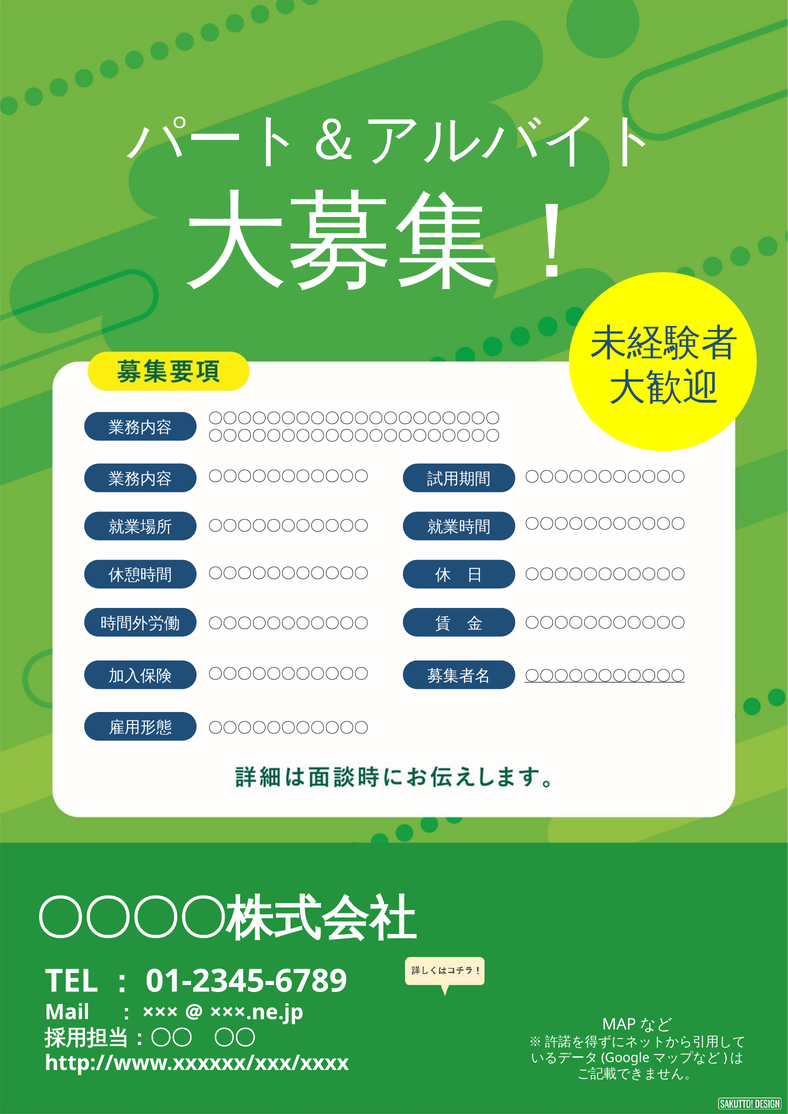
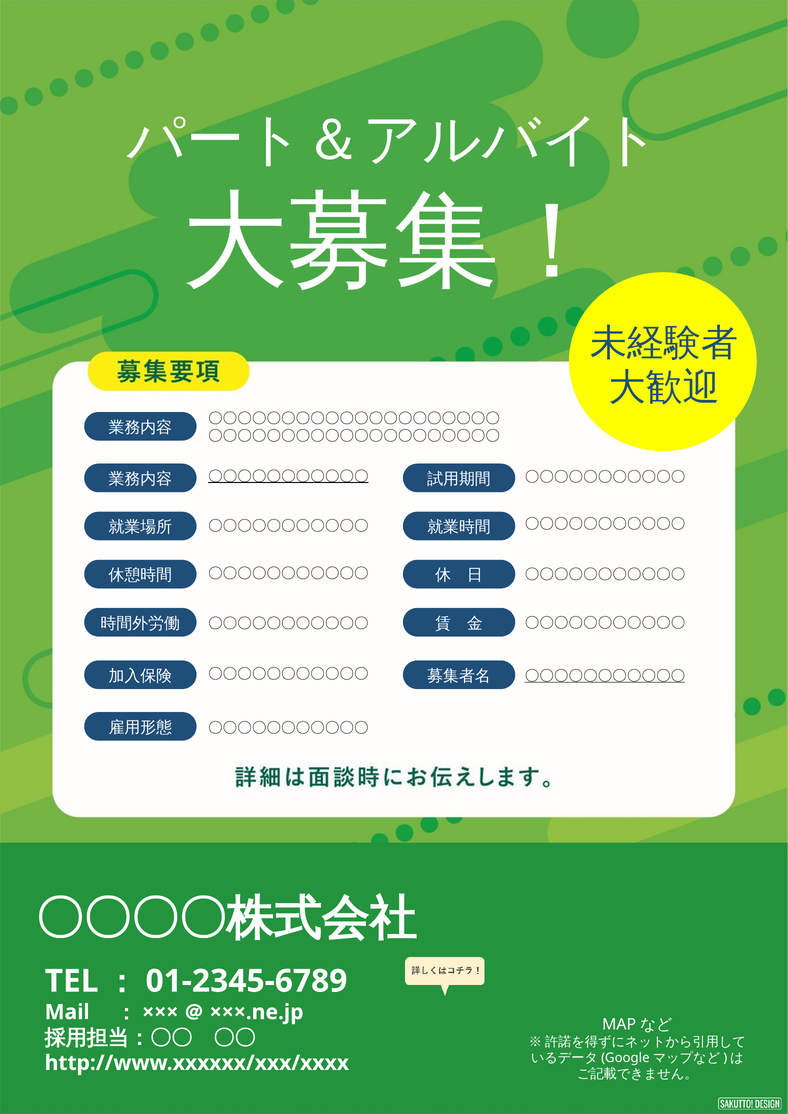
〇〇〇〇〇〇〇〇〇〇〇 underline: none -> present (288, 477)
